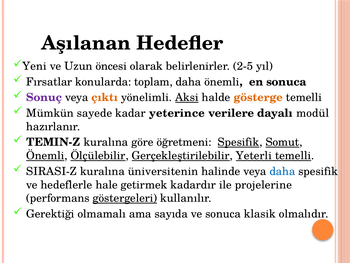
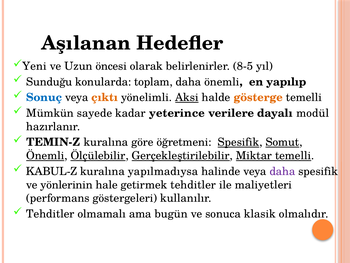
2-5: 2-5 -> 8-5 (243, 66)
Fırsatlar: Fırsatlar -> Sunduğu (49, 82)
en sonuca: sonuca -> yapılıp (286, 82)
Sonuç colour: purple -> blue (44, 97)
Yeterli: Yeterli -> Miktar (254, 155)
SIRASI-Z: SIRASI-Z -> KABUL-Z (52, 171)
üniversitenin: üniversitenin -> yapılmadıysa (163, 171)
daha colour: blue -> purple (282, 171)
hedeflerle: hedeflerle -> yönlerinin (67, 184)
getirmek kadardır: kadardır -> tehditler (193, 184)
projelerine: projelerine -> maliyetleri (263, 184)
göstergeleri underline: present -> none (125, 198)
Gerektiği: Gerektiği -> Tehditler (50, 214)
sayıda: sayıda -> bugün (171, 214)
